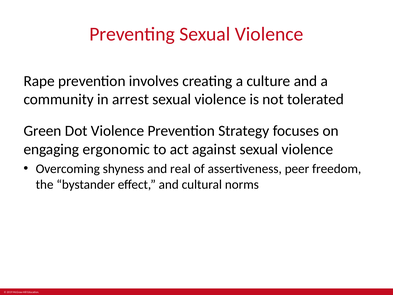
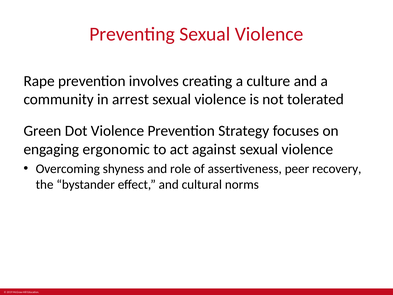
real: real -> role (181, 169)
freedom: freedom -> recovery (337, 169)
